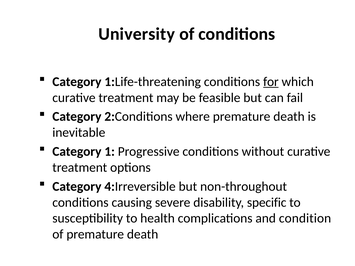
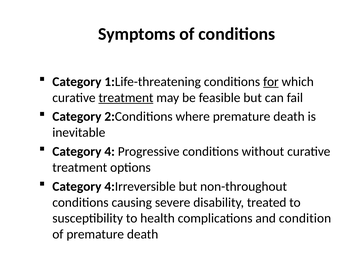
University: University -> Symptoms (137, 34)
treatment underline: none -> present (126, 98)
1: 1 -> 4 (110, 152)
specific: specific -> treated (267, 203)
